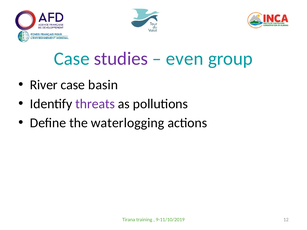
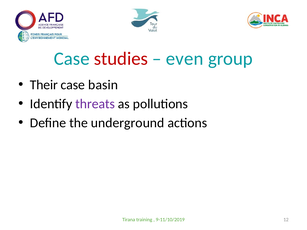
studies colour: purple -> red (121, 59)
River: River -> Their (44, 85)
waterlogging: waterlogging -> underground (128, 123)
